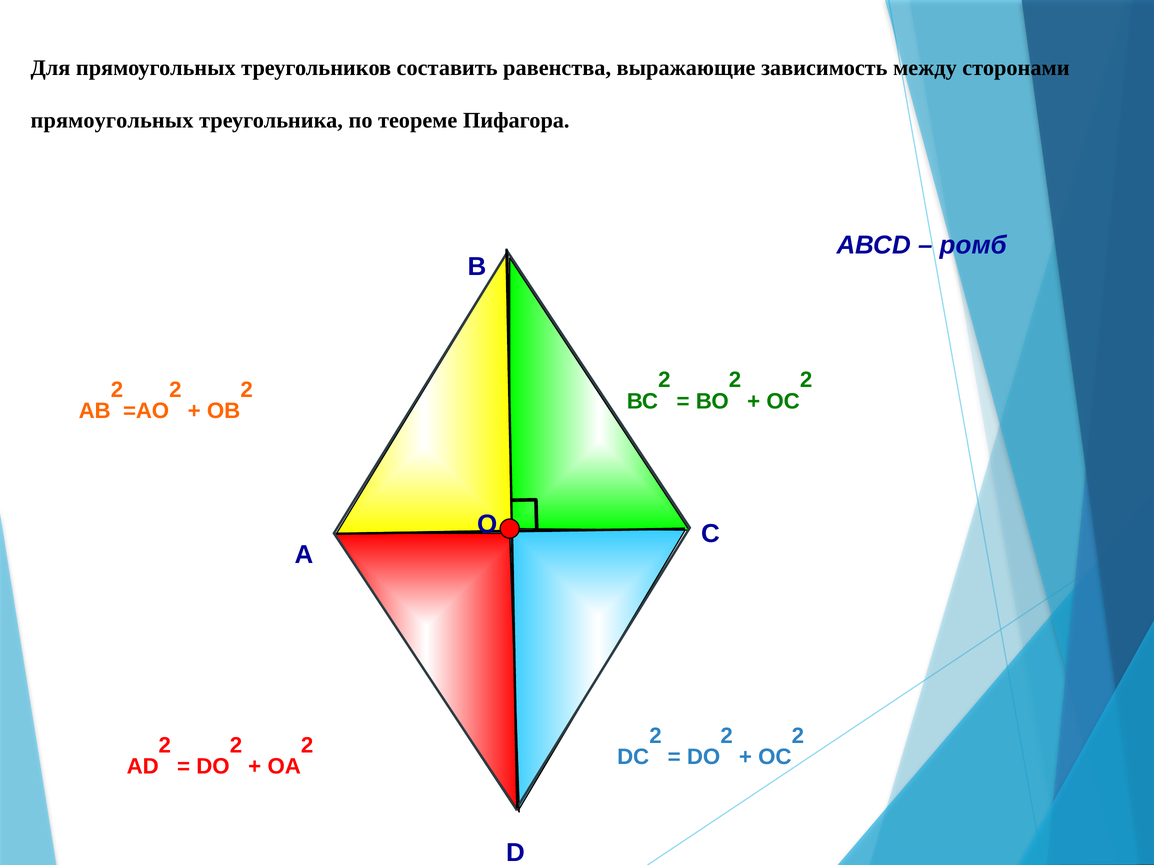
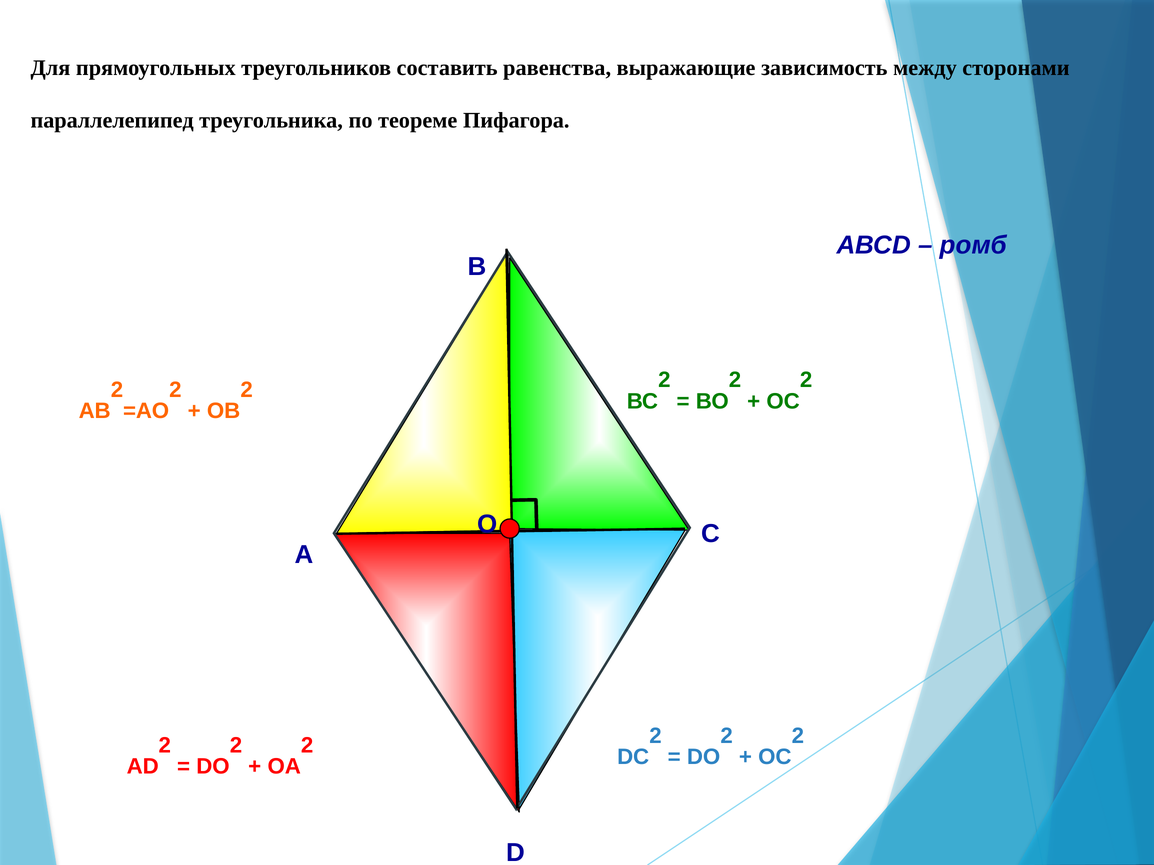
прямоугольных: прямоугольных -> параллелепипед (112, 121)
